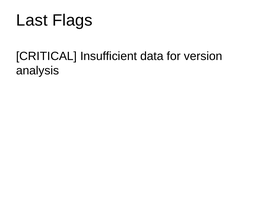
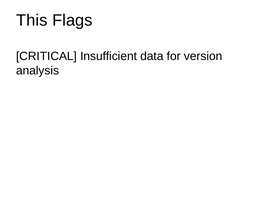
Last: Last -> This (32, 20)
